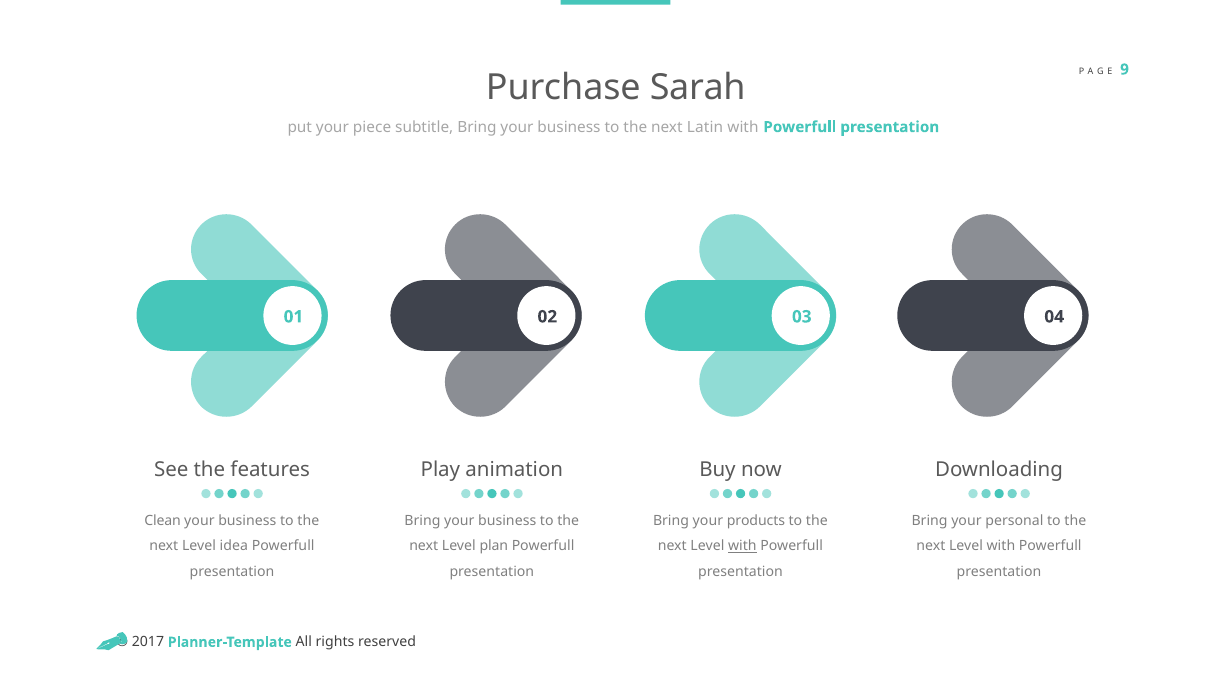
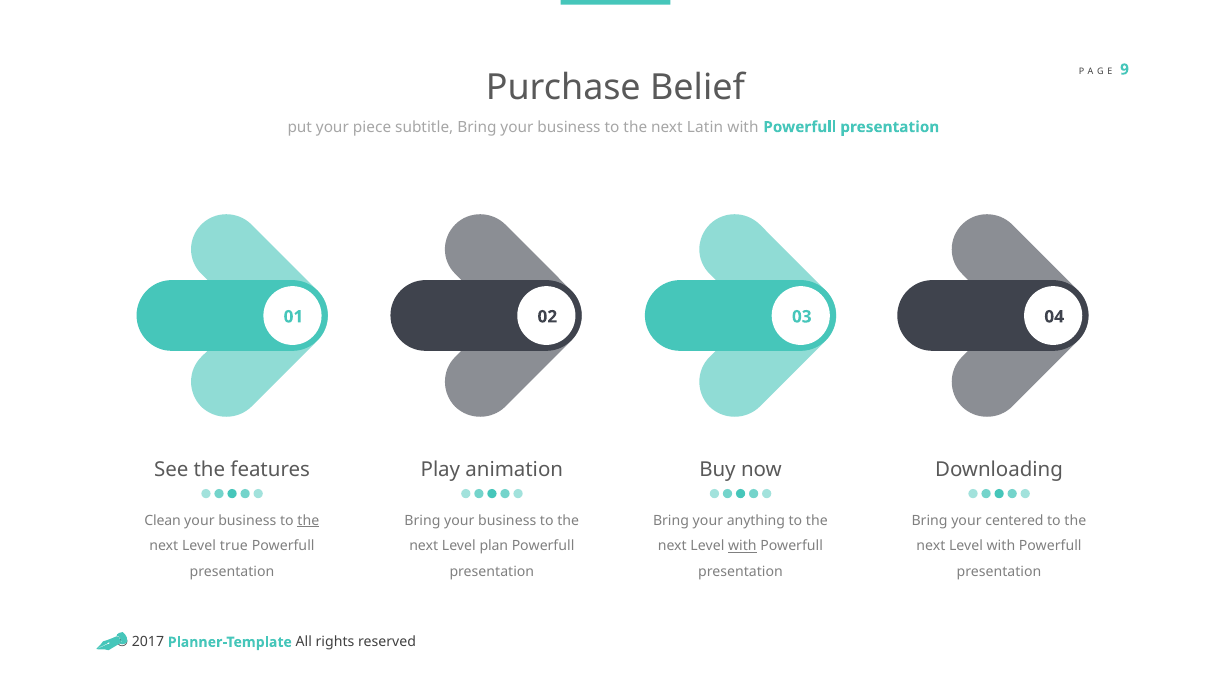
Sarah: Sarah -> Belief (697, 88)
the underline: none -> present (308, 520)
products: products -> anything (756, 520)
personal: personal -> centered (1014, 520)
idea: idea -> true (234, 546)
